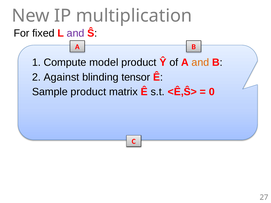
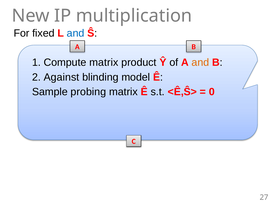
and colour: purple -> blue (76, 33)
Compute model: model -> matrix (104, 63)
tensor: tensor -> model (136, 77)
Sample product: product -> probing (88, 92)
